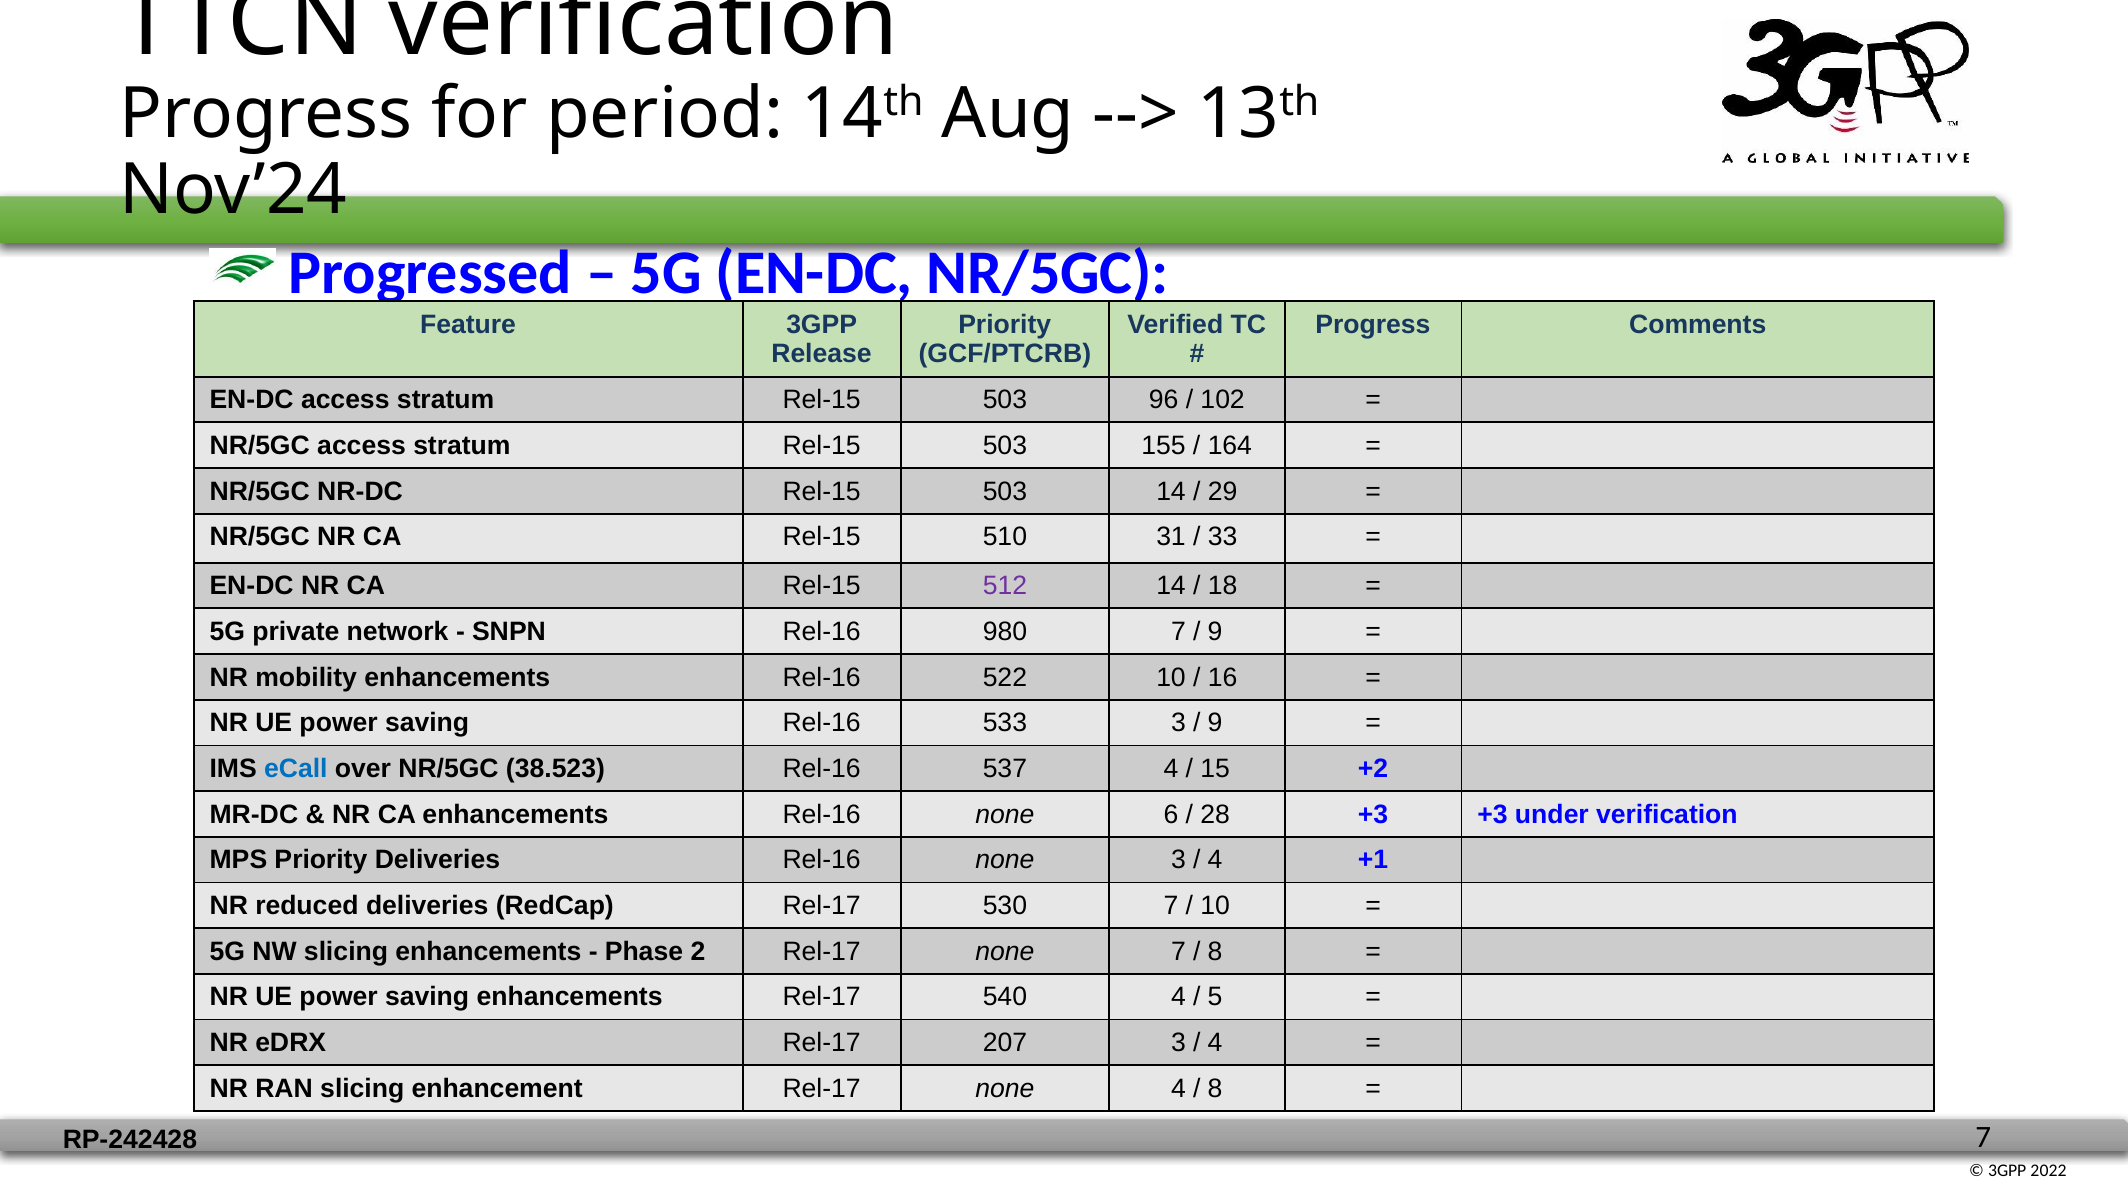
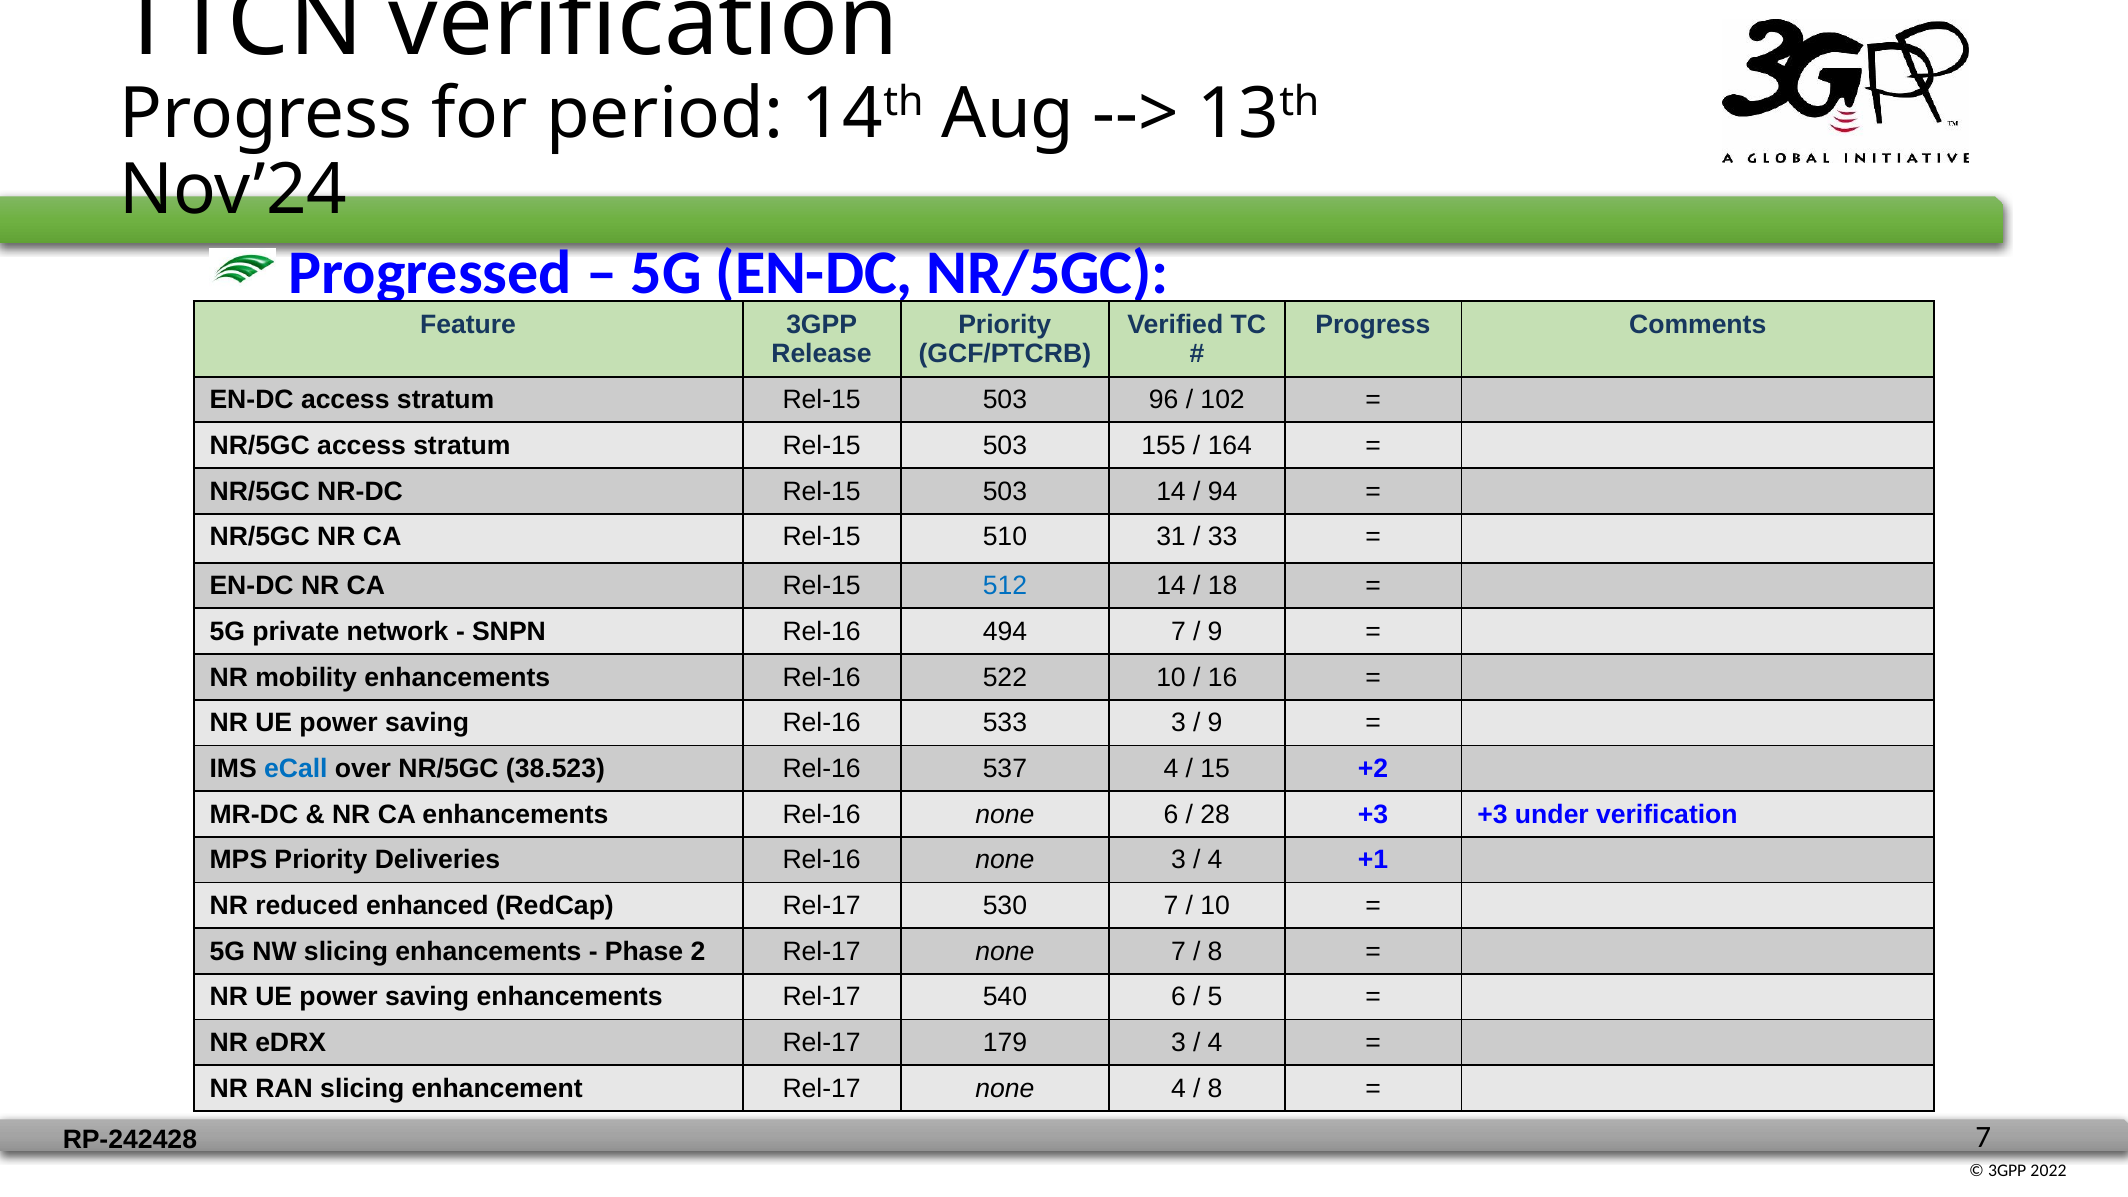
29: 29 -> 94 (1223, 491)
512 colour: purple -> blue (1005, 586)
980: 980 -> 494 (1005, 632)
reduced deliveries: deliveries -> enhanced (427, 906)
540 4: 4 -> 6 (1178, 997)
207: 207 -> 179 (1005, 1043)
